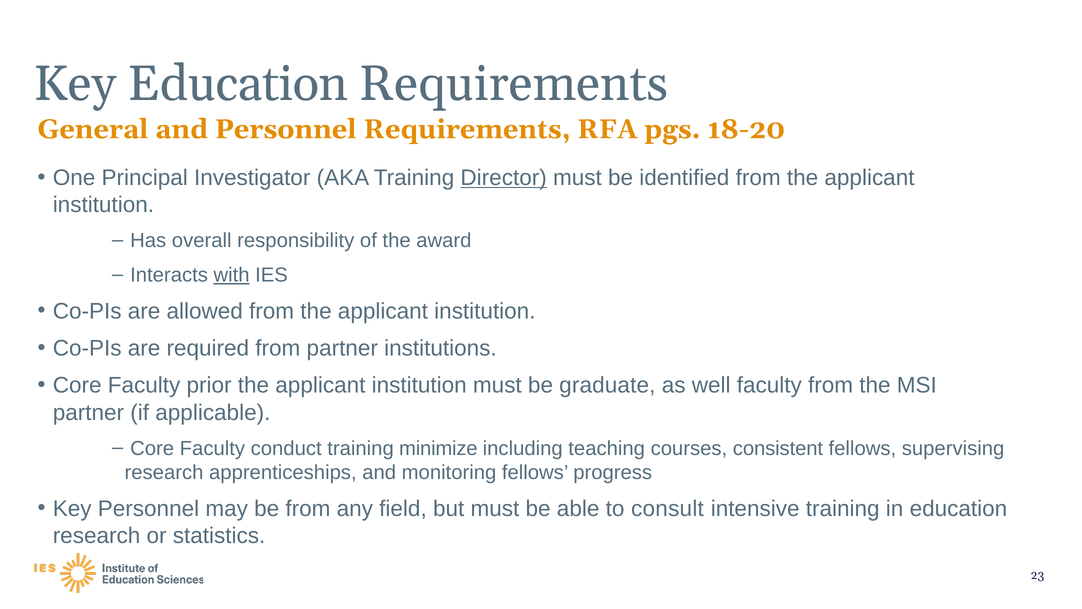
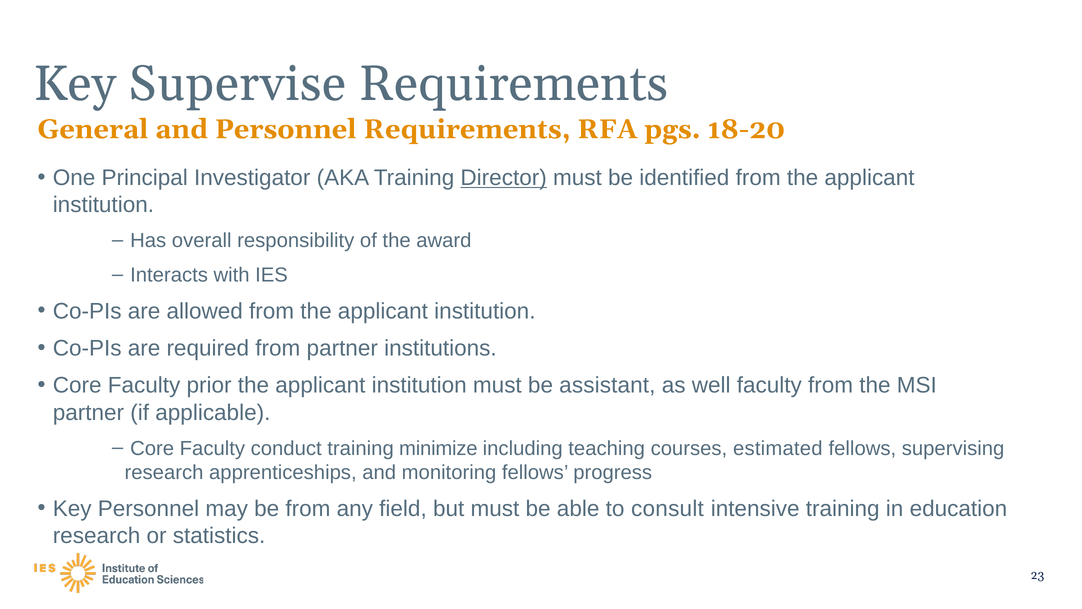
Key Education: Education -> Supervise (238, 84)
with underline: present -> none (232, 275)
graduate: graduate -> assistant (607, 385)
consistent: consistent -> estimated (778, 448)
